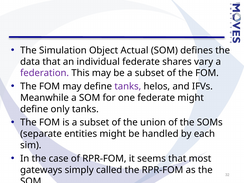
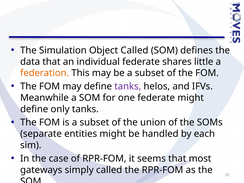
Object Actual: Actual -> Called (134, 50)
vary: vary -> little (204, 62)
federation colour: purple -> orange (45, 73)
